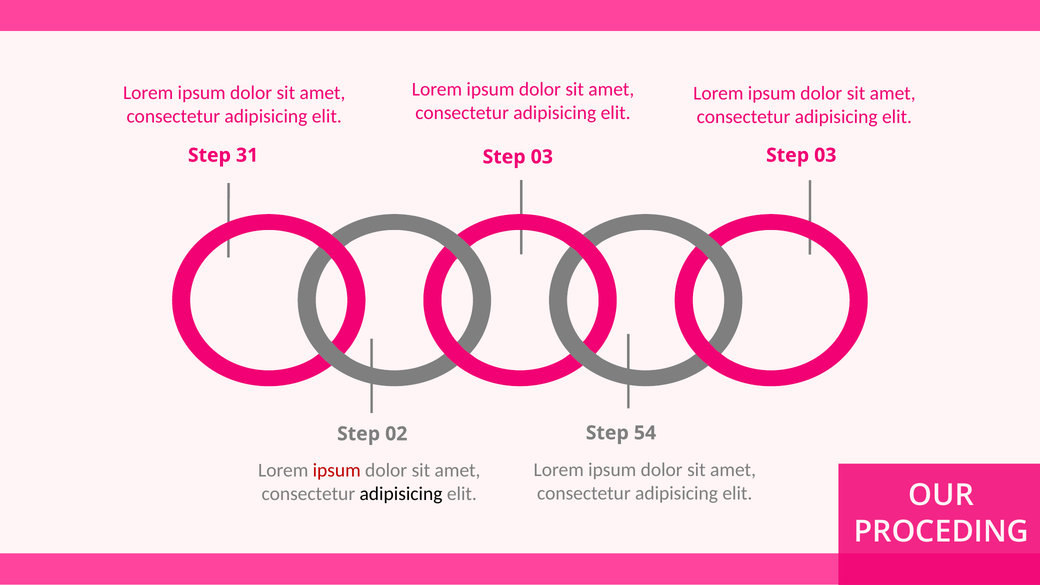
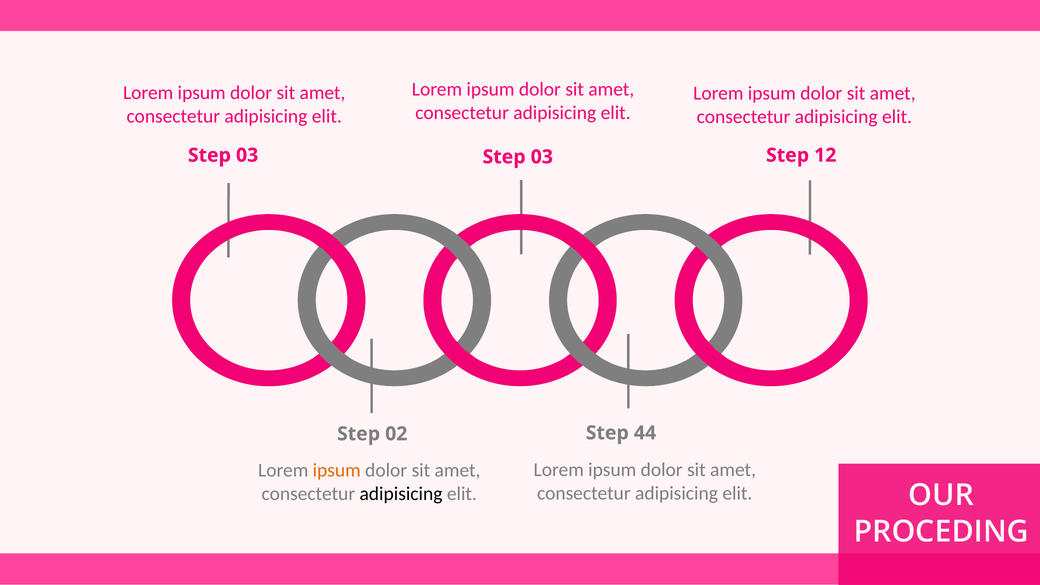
31: 31 -> 03 (247, 155)
03 Step 03: 03 -> 12 (825, 155)
54: 54 -> 44 (645, 433)
ipsum colour: red -> orange (337, 471)
